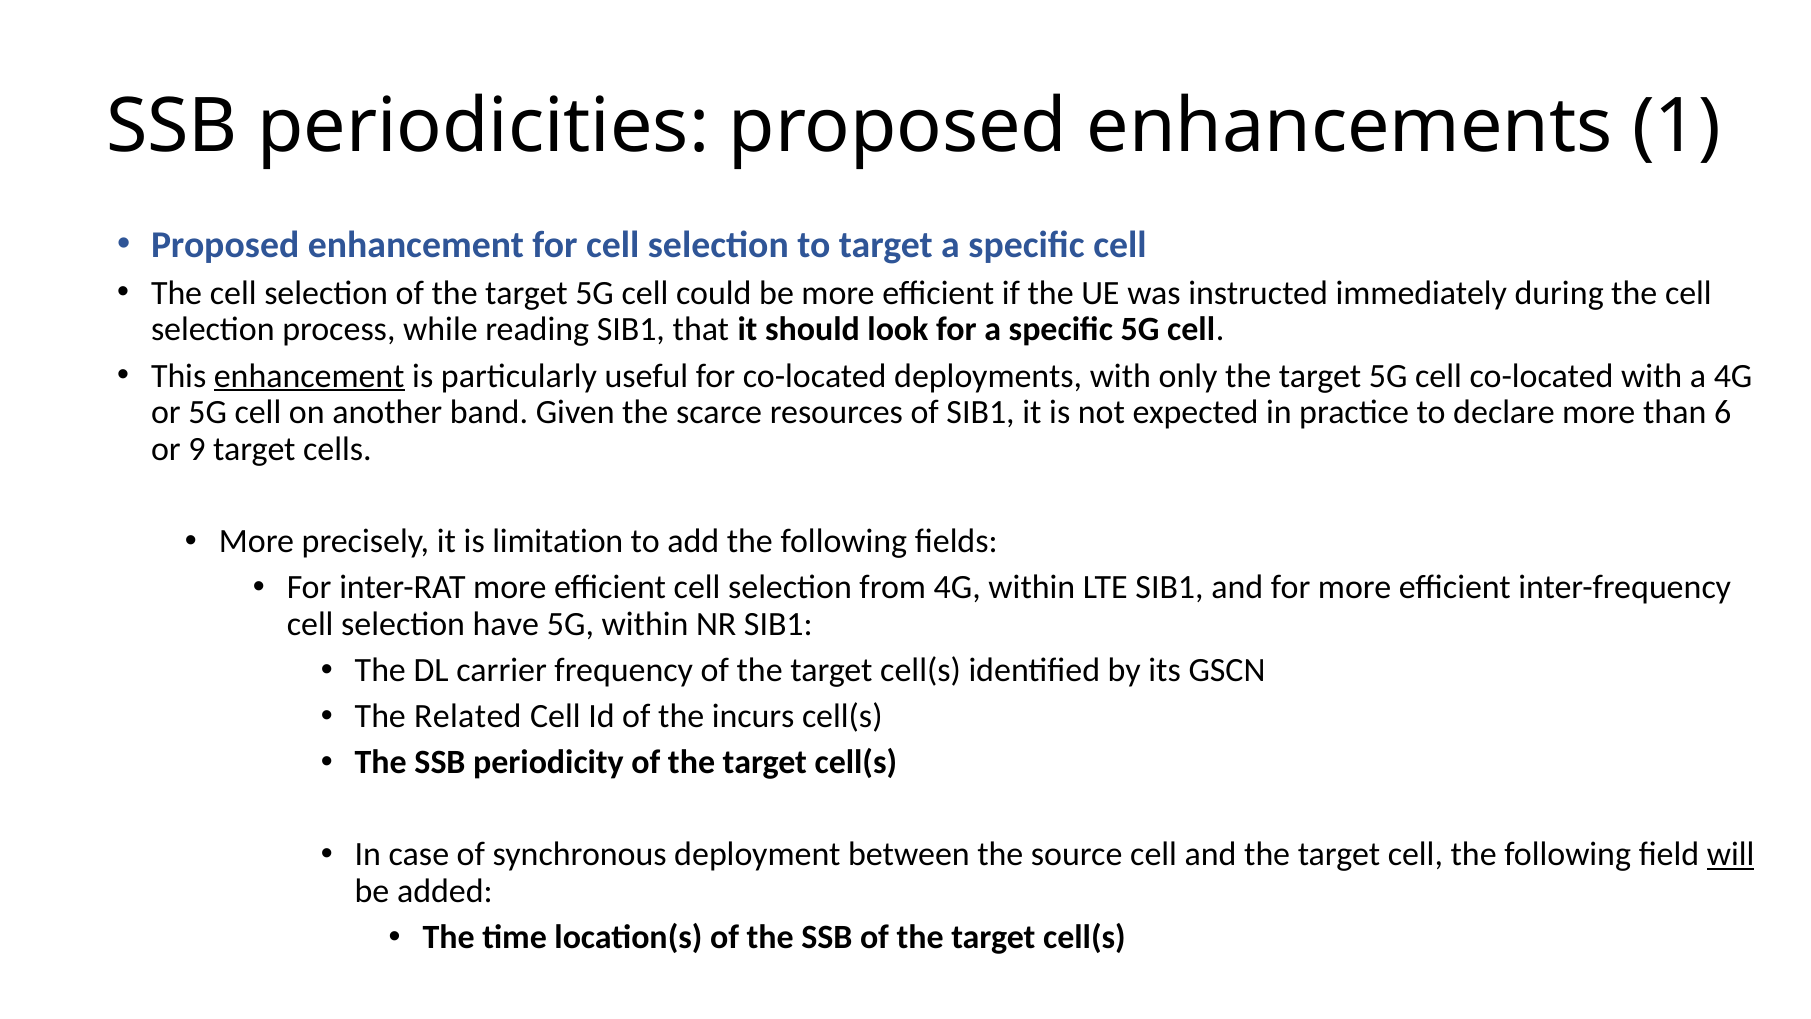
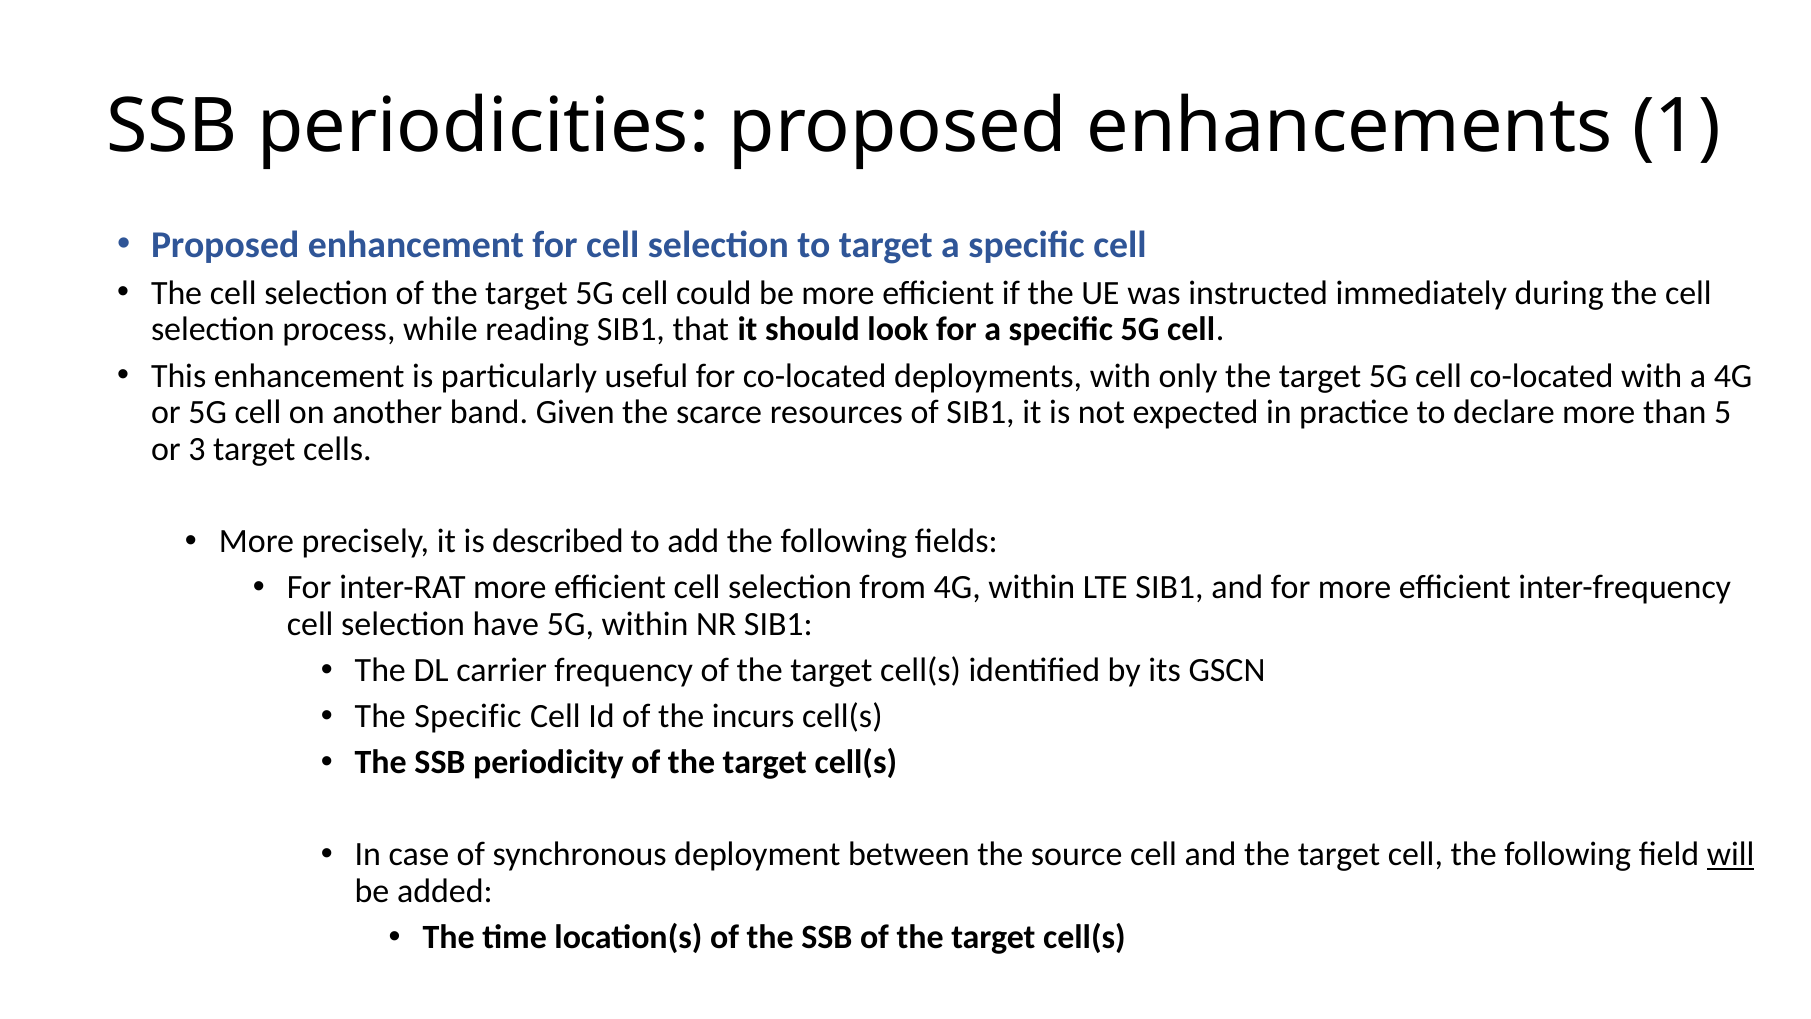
enhancement underline: present -> none (309, 376)
6: 6 -> 5 (1723, 412)
9: 9 -> 3 (197, 449)
limitation: limitation -> described (558, 541)
The Related: Related -> Specific (468, 716)
